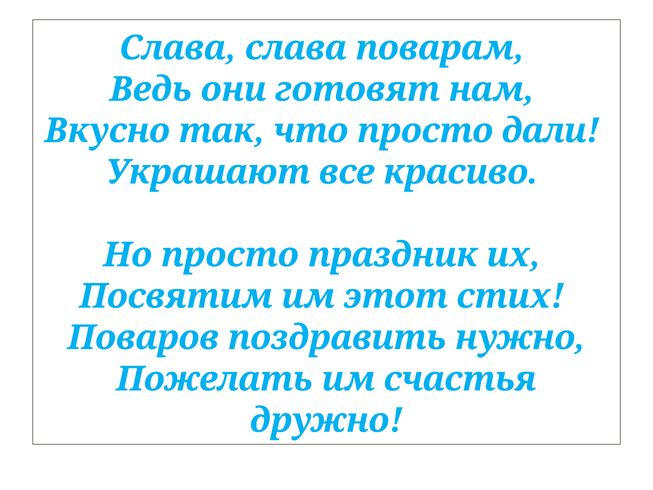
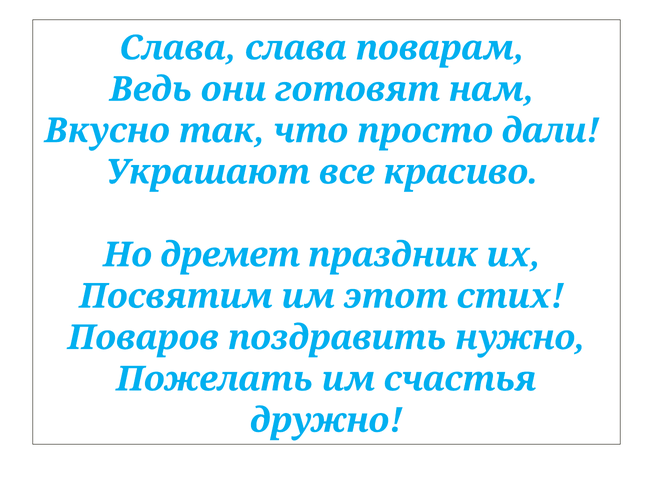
Но просто: просто -> дремет (230, 255)
